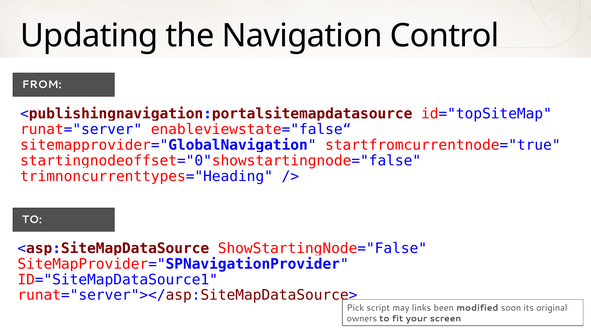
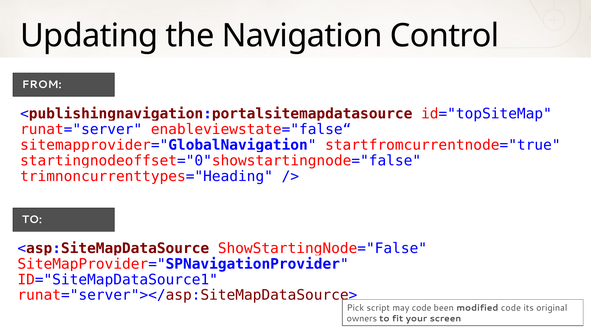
may links: links -> code (422, 308)
modified soon: soon -> code (511, 308)
